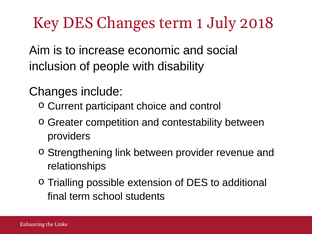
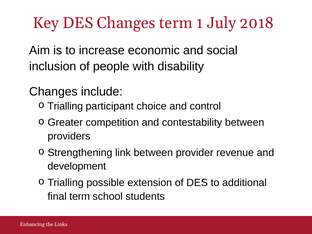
Current: Current -> Trialling (65, 106)
relationships: relationships -> development (77, 166)
